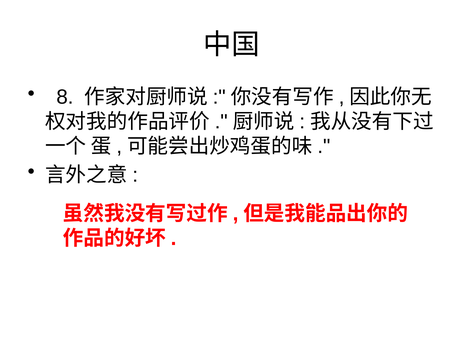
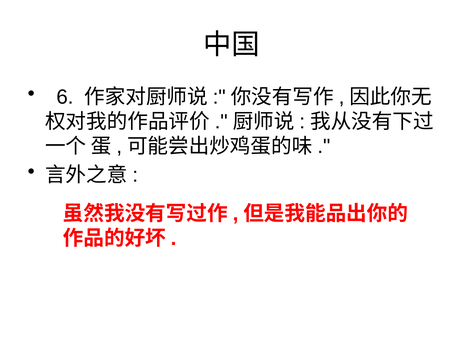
8: 8 -> 6 (65, 97)
